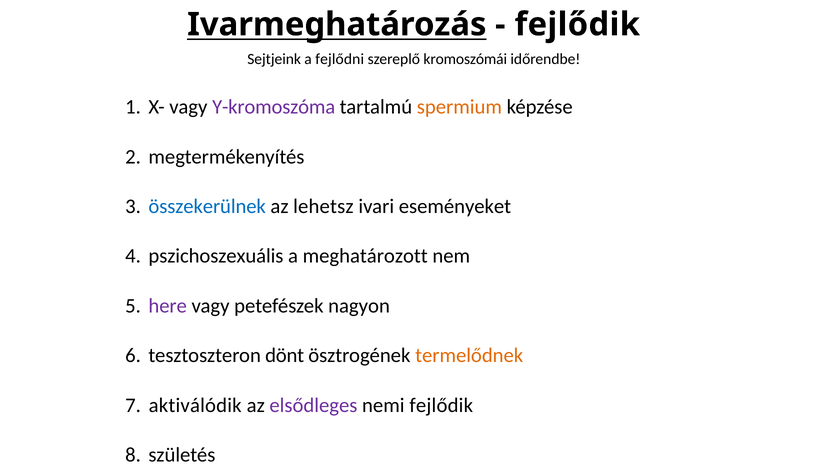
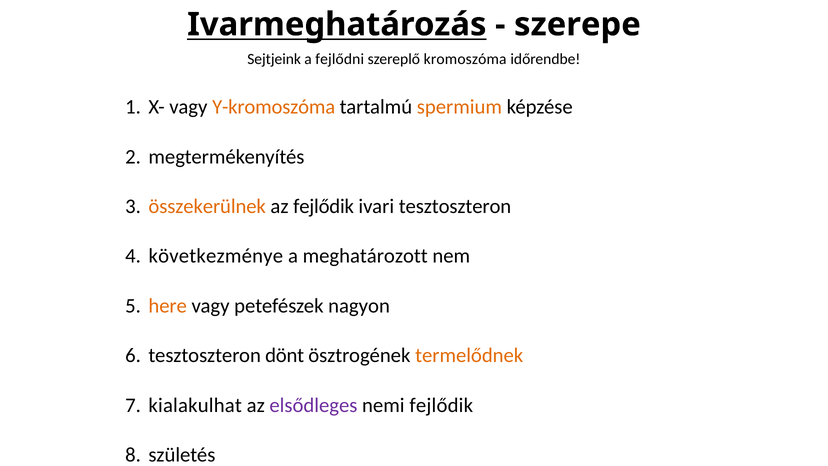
fejlődik: fejlődik -> szerepe (577, 24)
kromoszómái: kromoszómái -> kromoszóma (465, 59)
Y-kromoszóma colour: purple -> orange (274, 107)
összekerülnek colour: blue -> orange (207, 206)
az lehetsz: lehetsz -> fejlődik (324, 206)
ivari eseményeket: eseményeket -> tesztoszteron (455, 206)
pszichoszexuális: pszichoszexuális -> következménye (216, 256)
here colour: purple -> orange (168, 306)
aktiválódik: aktiválódik -> kialakulhat (195, 405)
